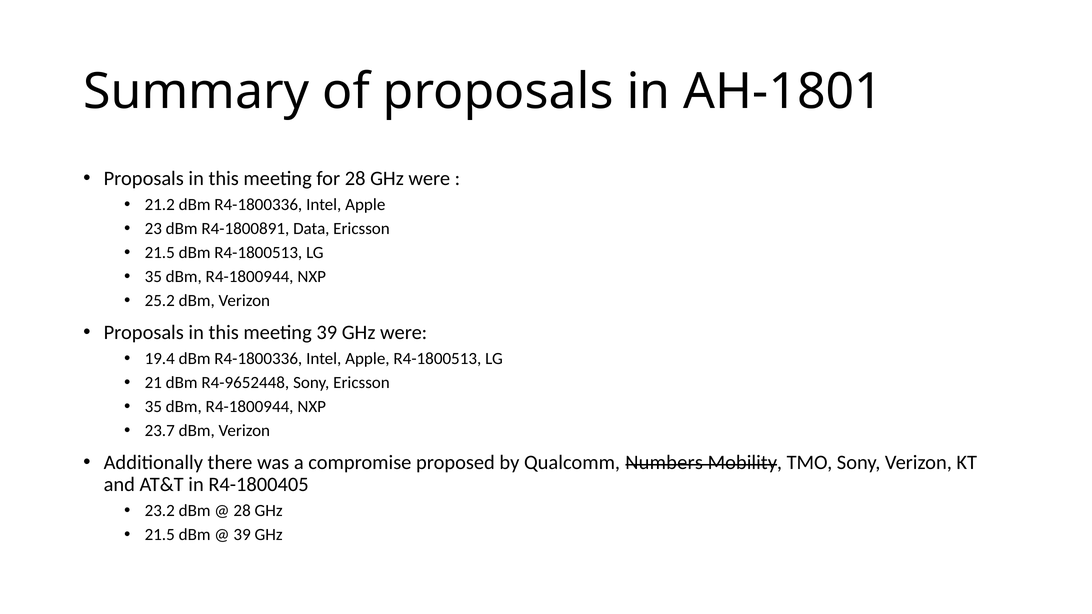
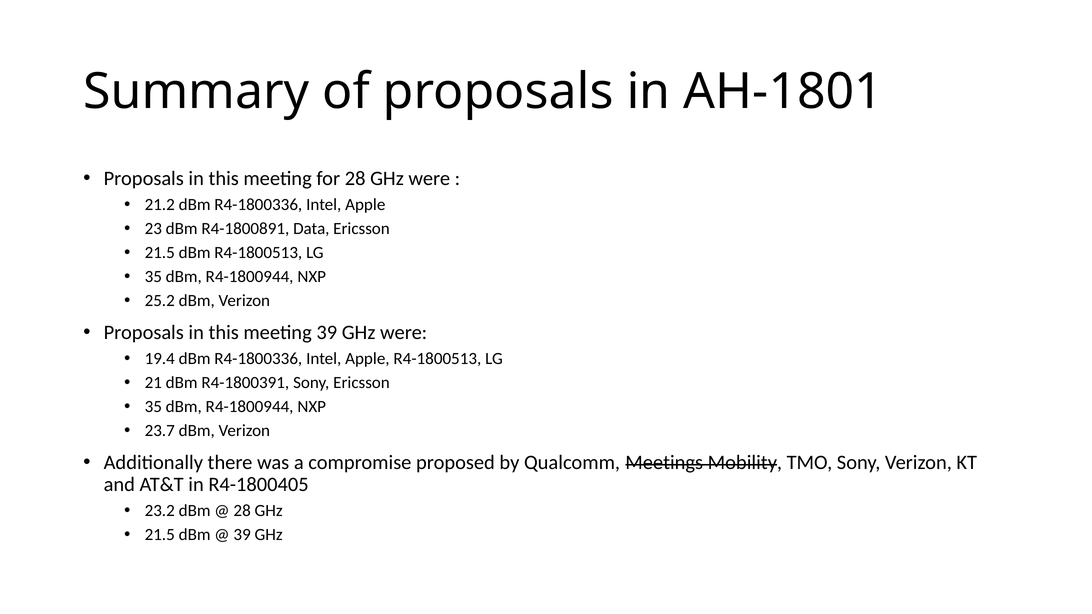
R4-9652448: R4-9652448 -> R4-1800391 (245, 383)
Numbers: Numbers -> Meetings (664, 463)
